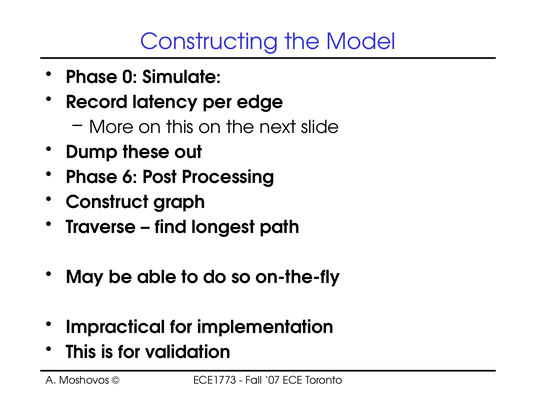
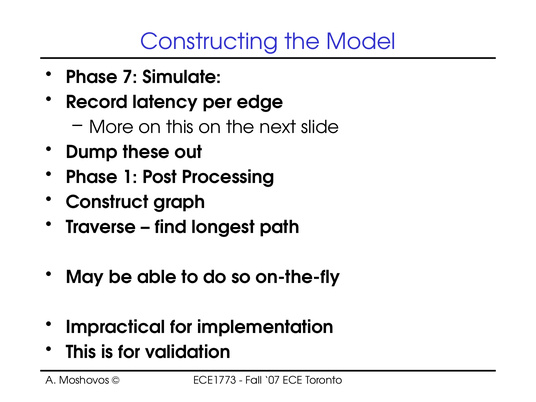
0: 0 -> 7 (130, 77)
6: 6 -> 1 (130, 177)
